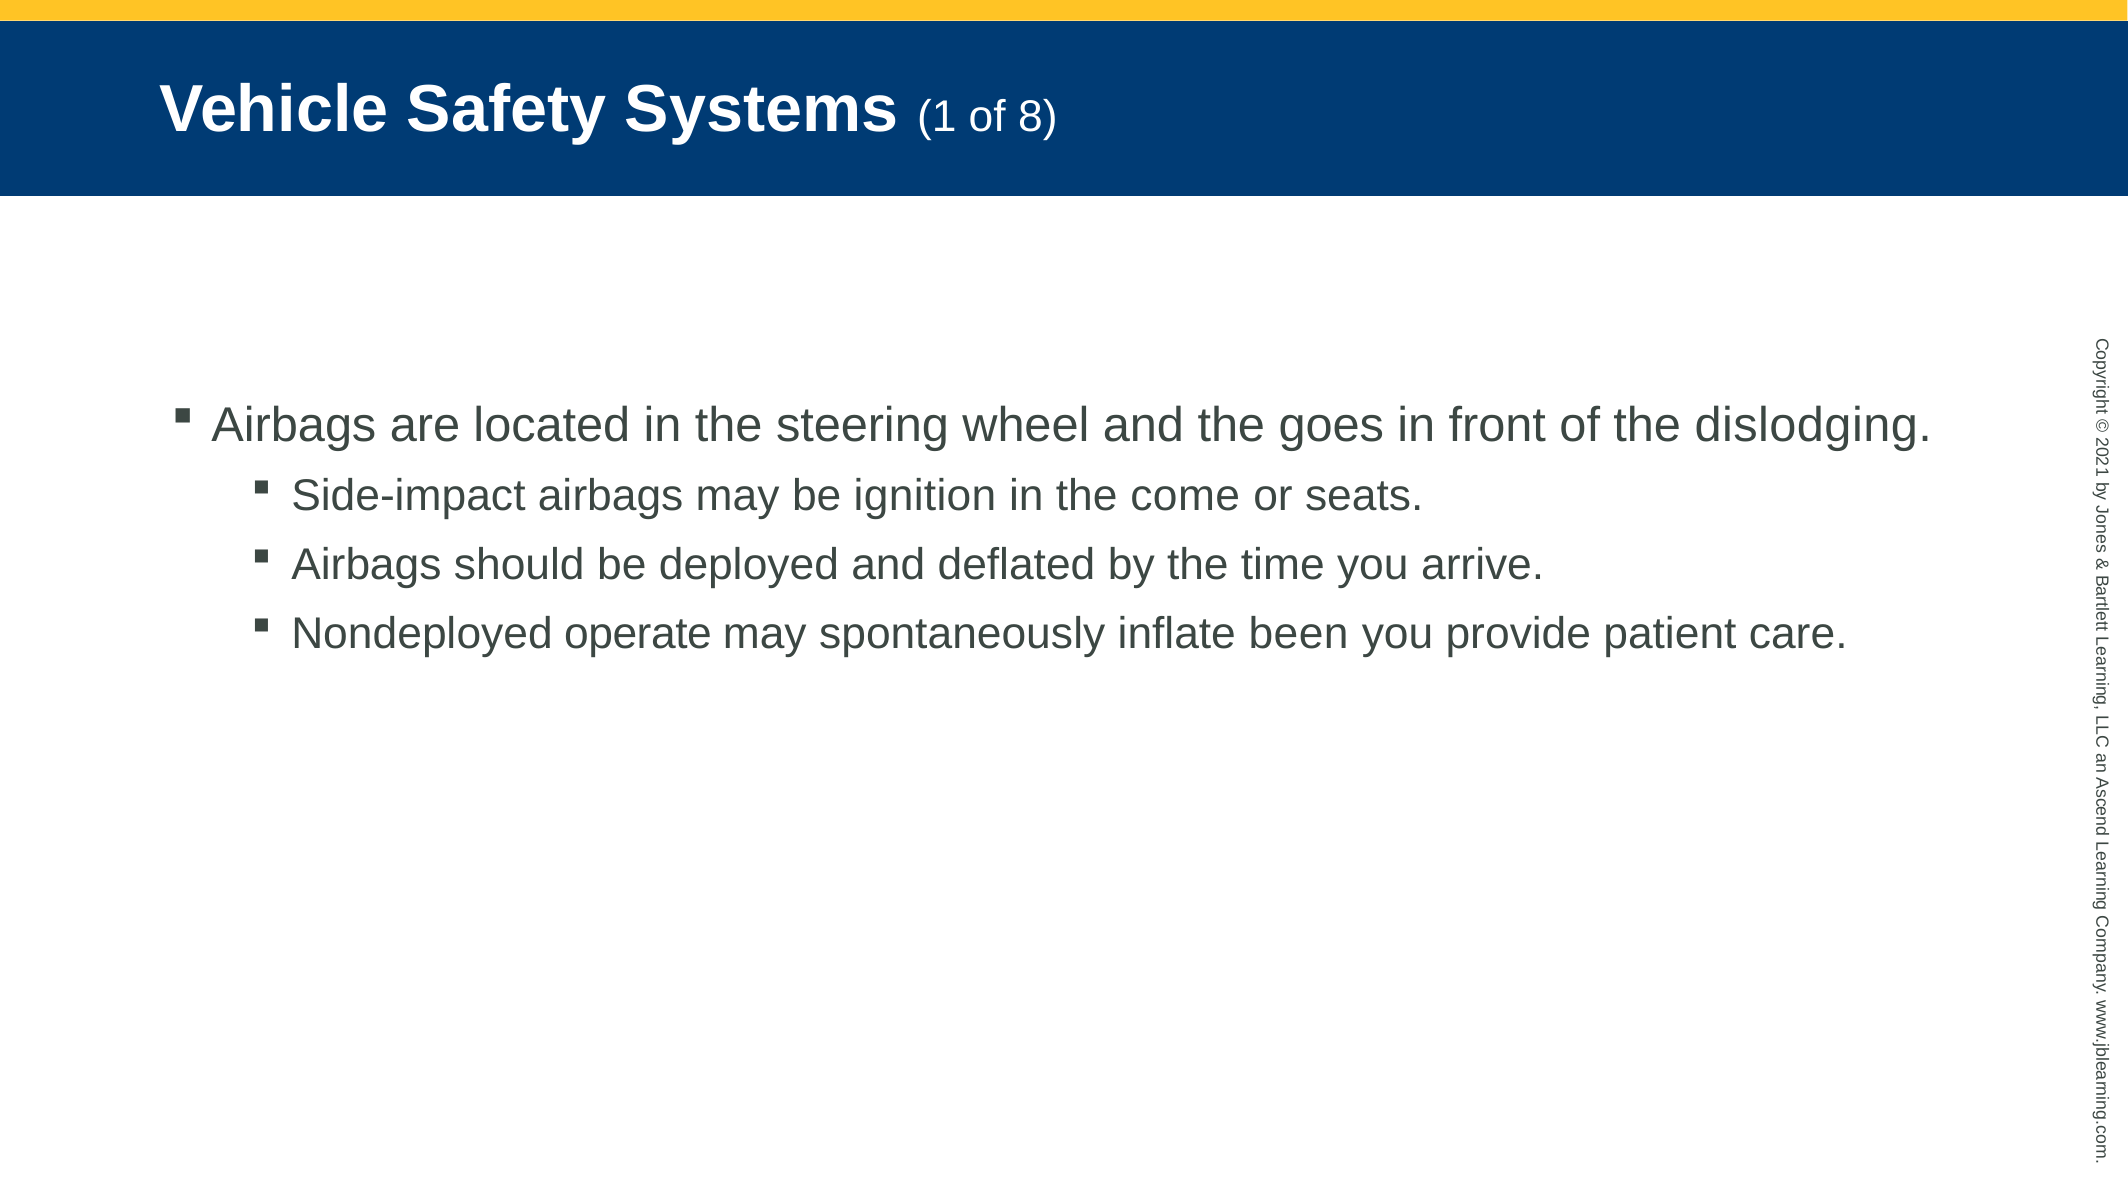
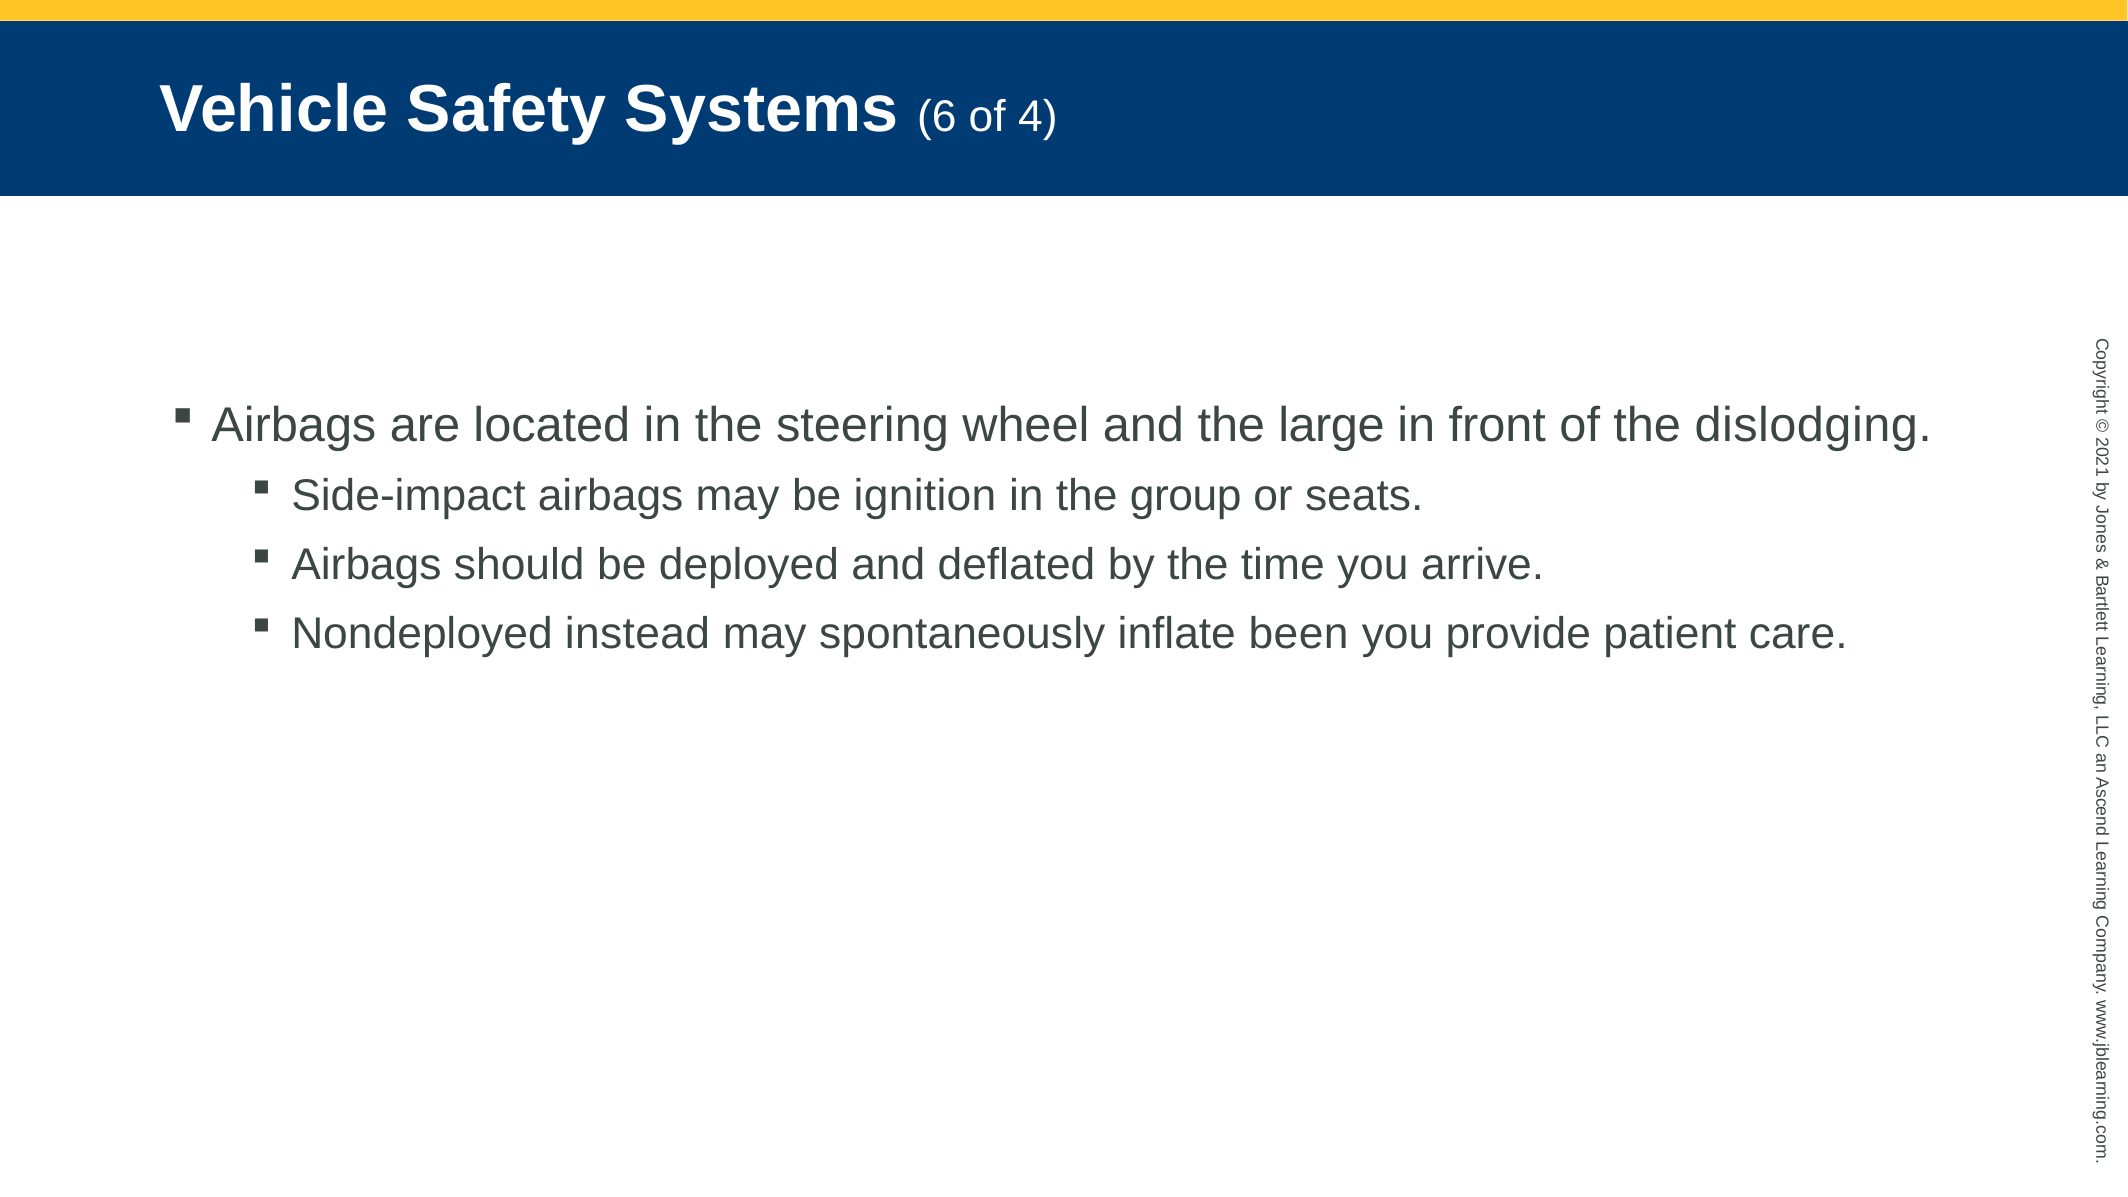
Systems 1: 1 -> 6 (937, 117)
8: 8 -> 4 (1038, 117)
goes: goes -> large (1332, 425)
come: come -> group (1186, 496)
operate: operate -> instead (638, 634)
